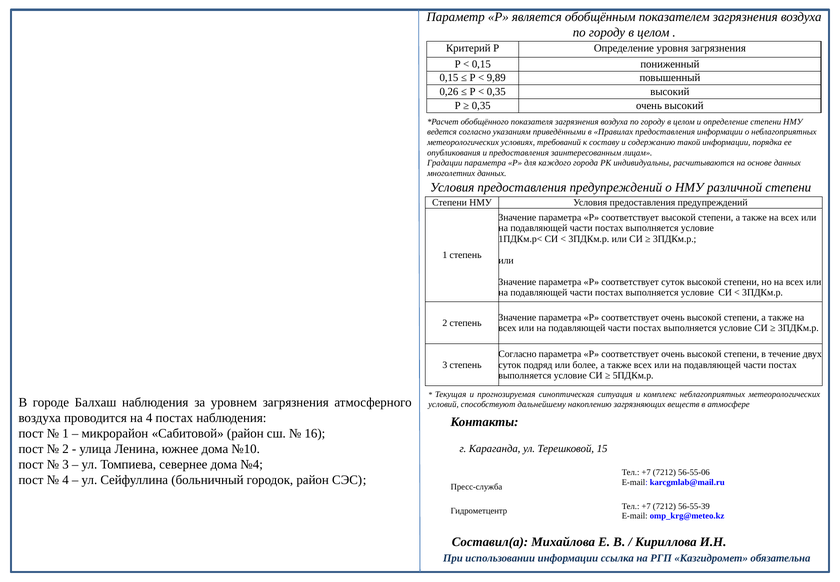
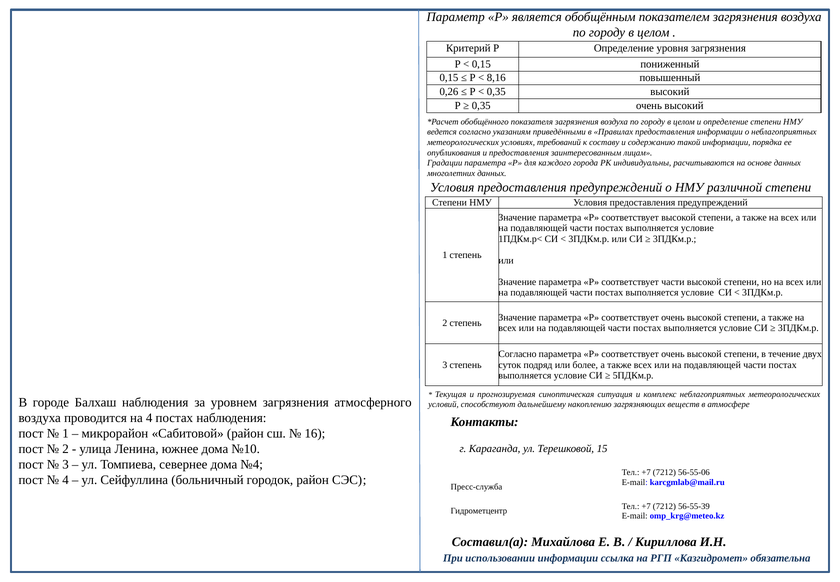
9,89: 9,89 -> 8,16 (496, 78)
соответствует суток: суток -> части (673, 282)
